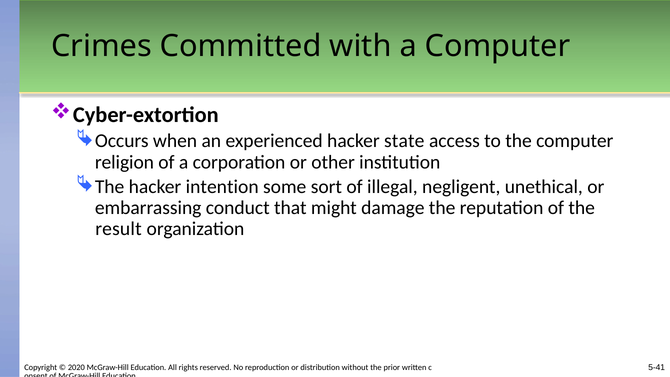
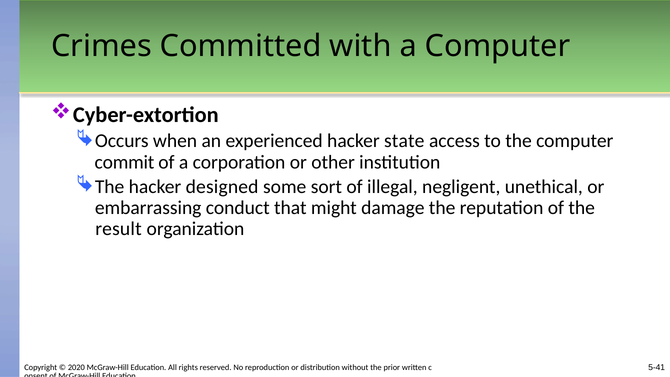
religion: religion -> commit (124, 162)
intention: intention -> designed (222, 187)
